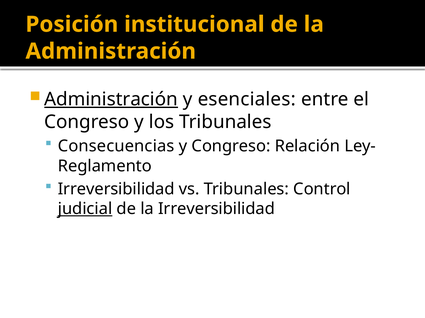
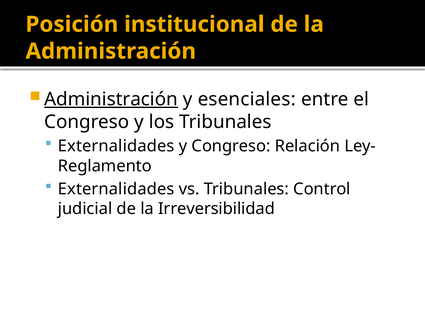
Consecuencias: Consecuencias -> Externalidades (116, 146)
Irreversibilidad: Irreversibilidad -> Externalidades (116, 189)
judicial underline: present -> none (85, 209)
